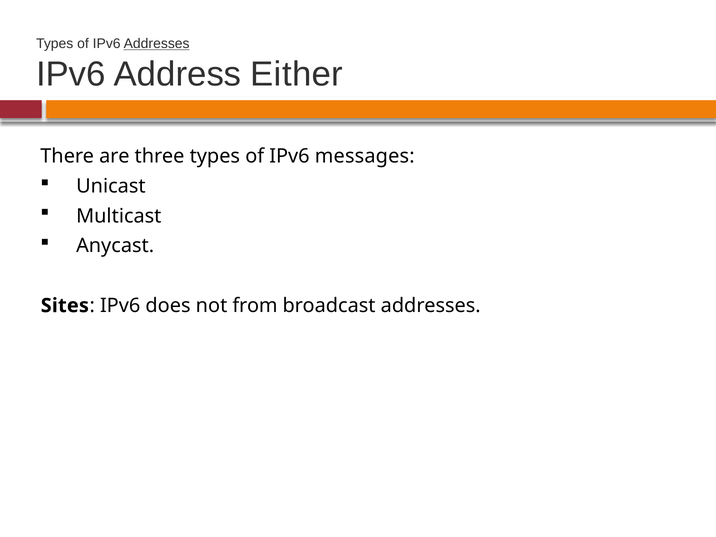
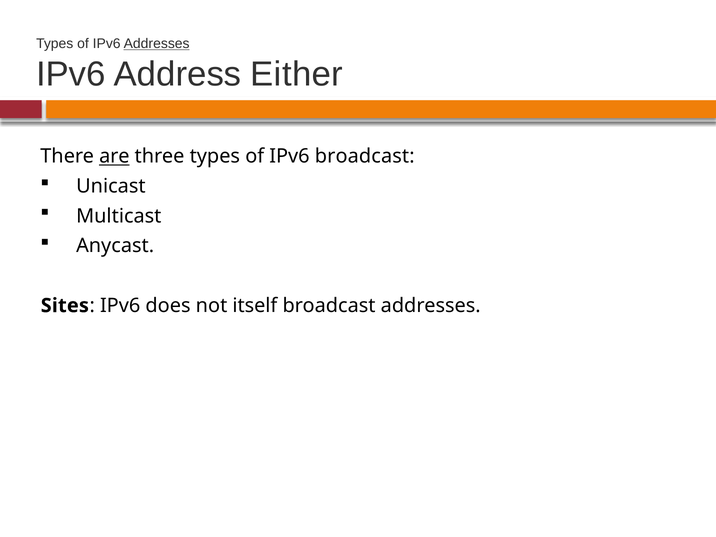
are underline: none -> present (114, 156)
IPv6 messages: messages -> broadcast (365, 156)
from: from -> itself (255, 306)
